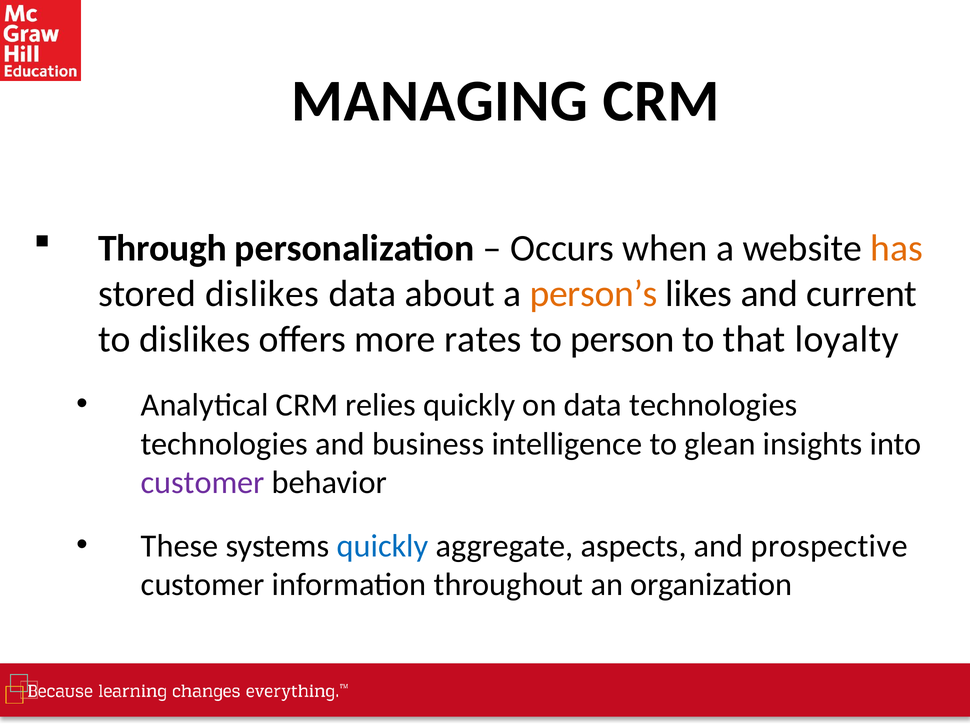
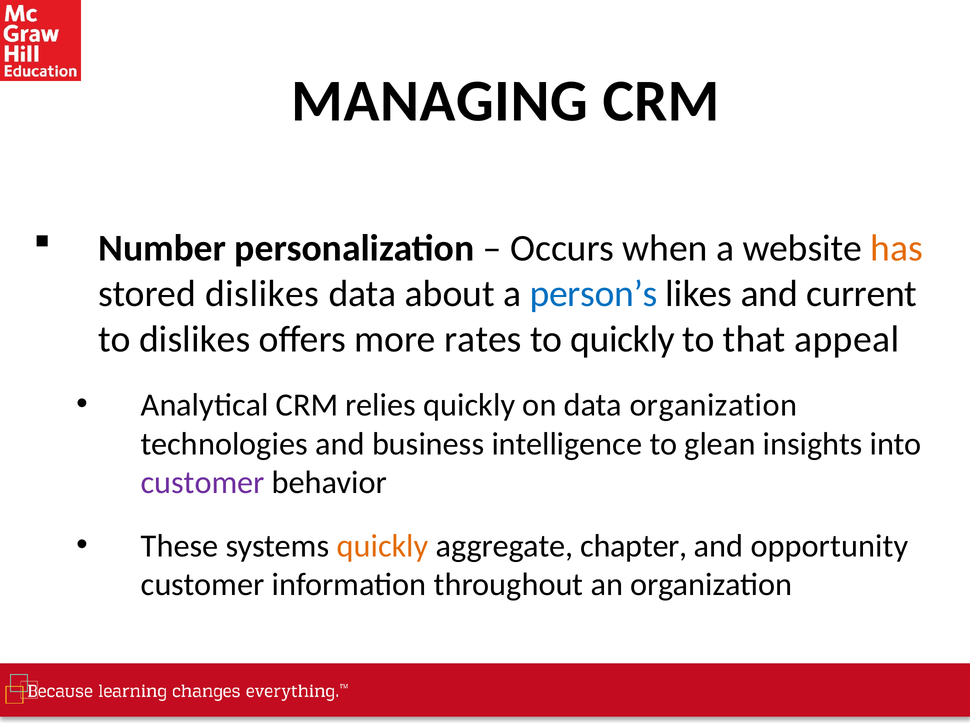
Through: Through -> Number (162, 248)
person’s colour: orange -> blue (593, 294)
to person: person -> quickly (623, 339)
loyalty: loyalty -> appeal (847, 339)
data technologies: technologies -> organization (713, 405)
quickly colour: blue -> orange (383, 545)
aspects: aspects -> chapter (634, 545)
prospective: prospective -> opportunity (829, 545)
